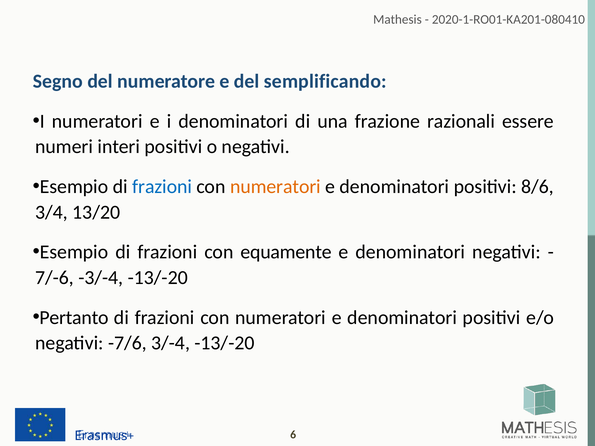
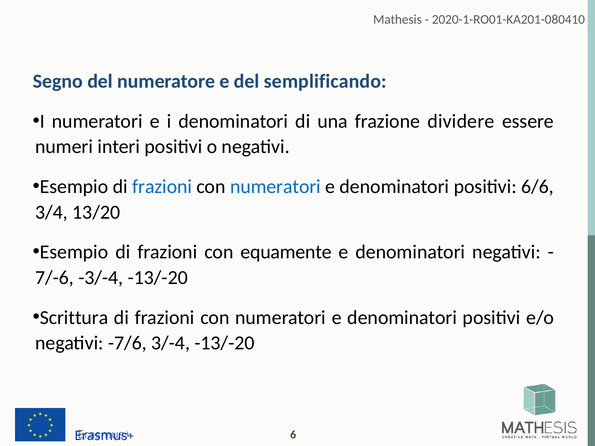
razionali: razionali -> dividere (461, 121)
numeratori colour: orange -> blue (275, 187)
8/6: 8/6 -> 6/6 (538, 187)
Pertanto: Pertanto -> Scrittura (74, 318)
